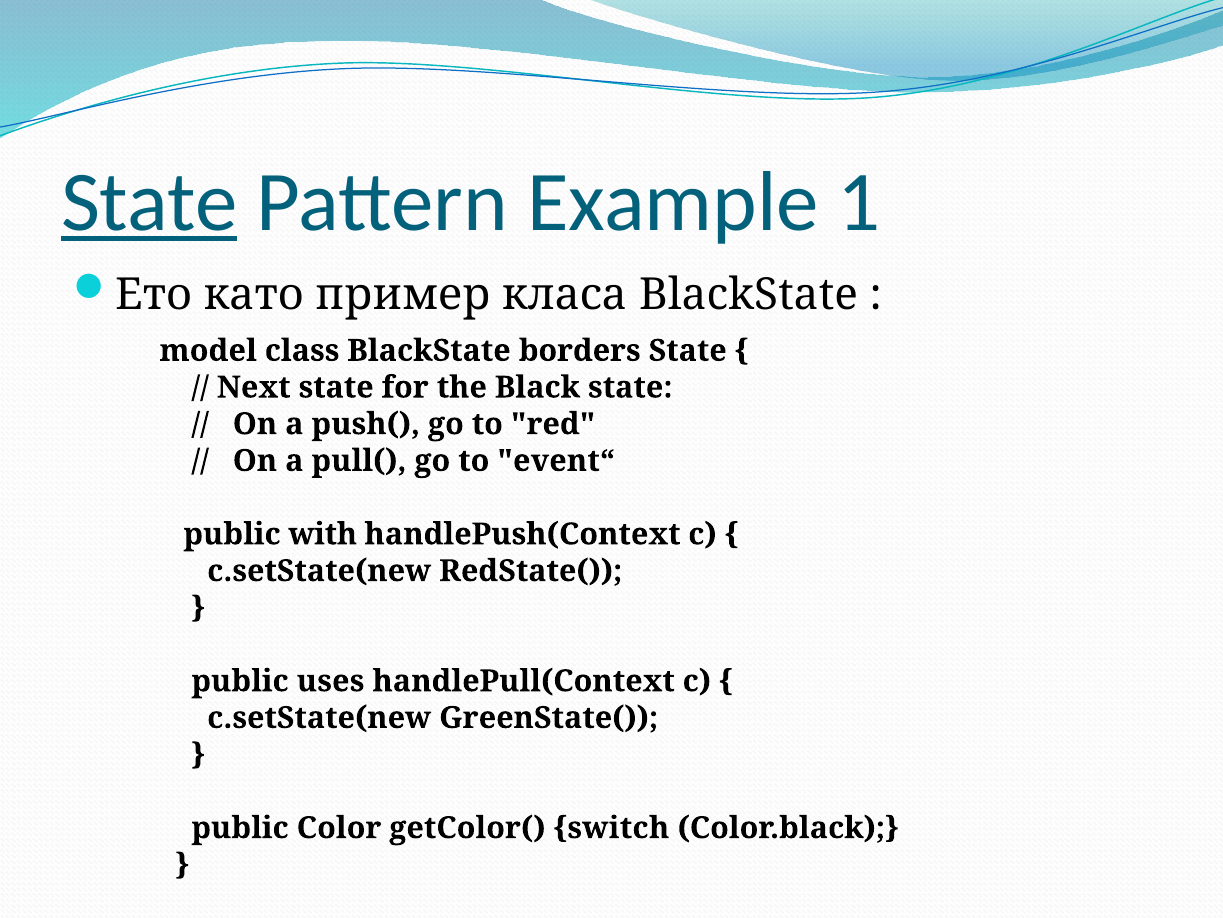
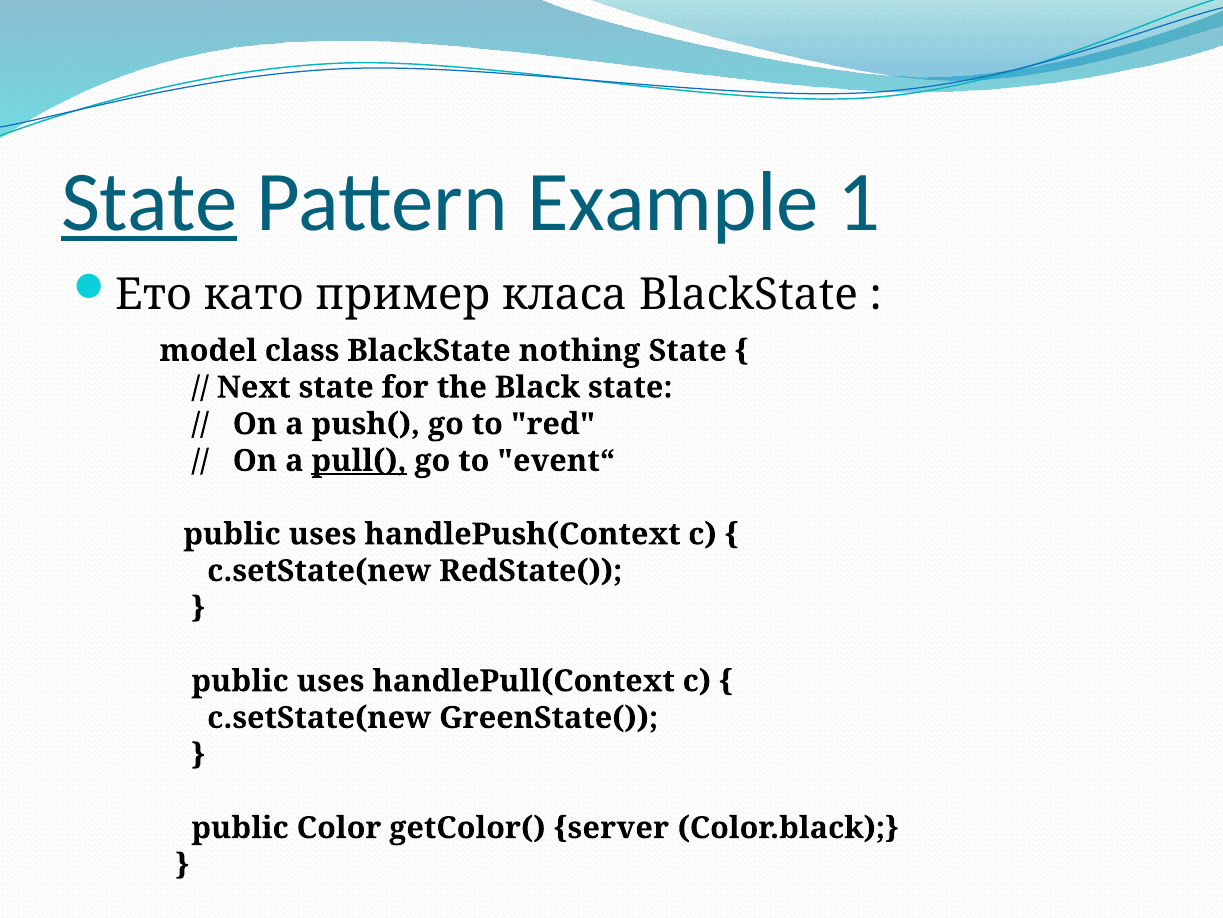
borders: borders -> nothing (580, 350)
pull( underline: none -> present (359, 460)
with: with -> uses (323, 534)
switch: switch -> server (611, 827)
